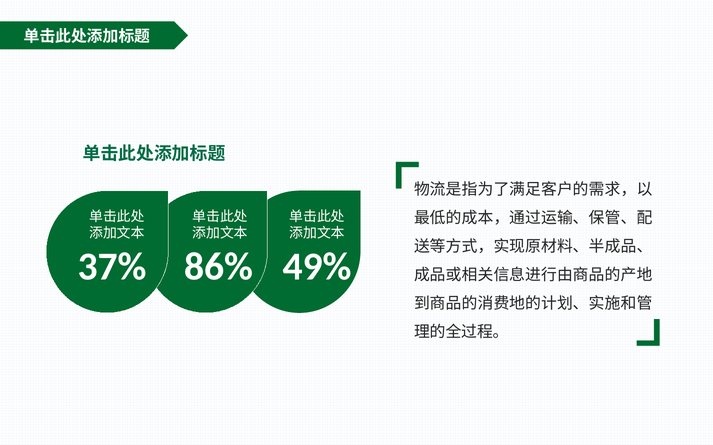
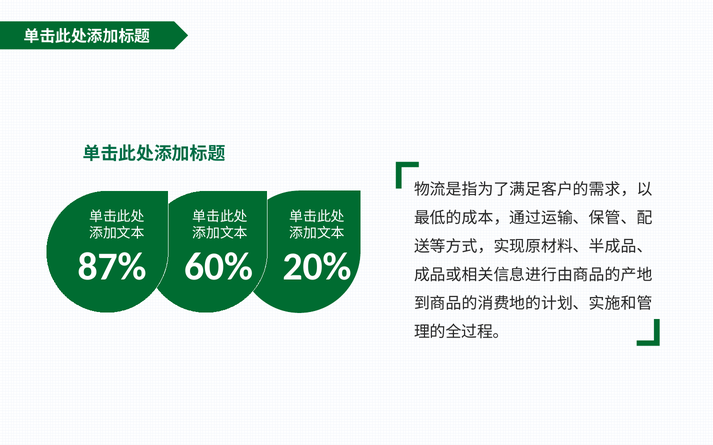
37%: 37% -> 87% (112, 267)
86%: 86% -> 60% (219, 267)
49%: 49% -> 20% (317, 267)
